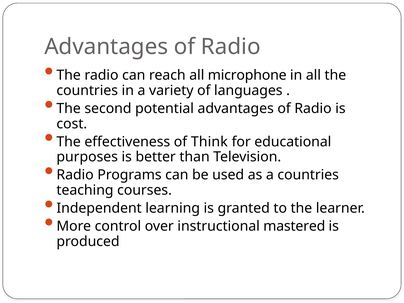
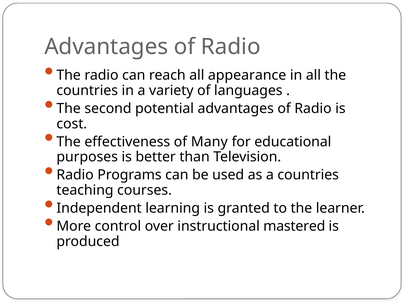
microphone: microphone -> appearance (247, 75)
Think: Think -> Many (209, 142)
